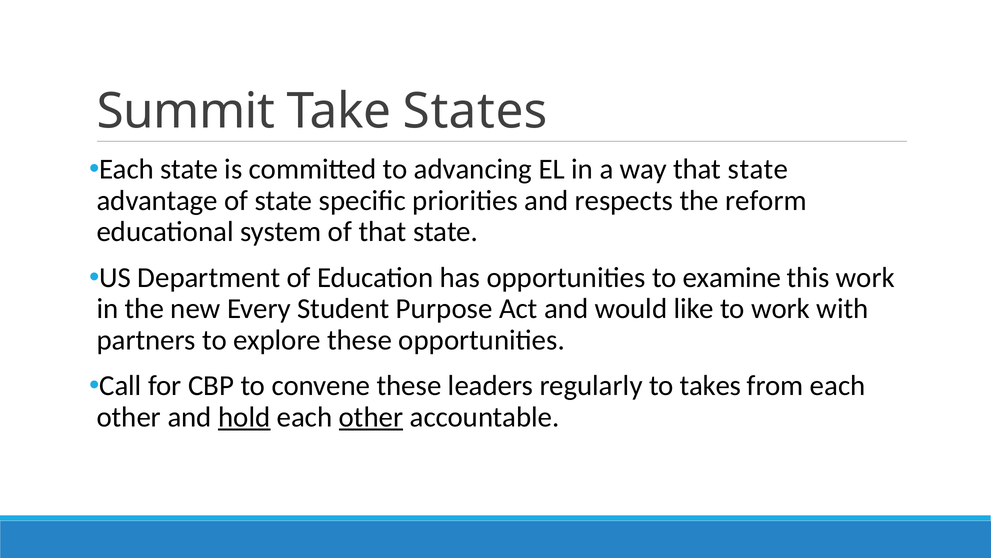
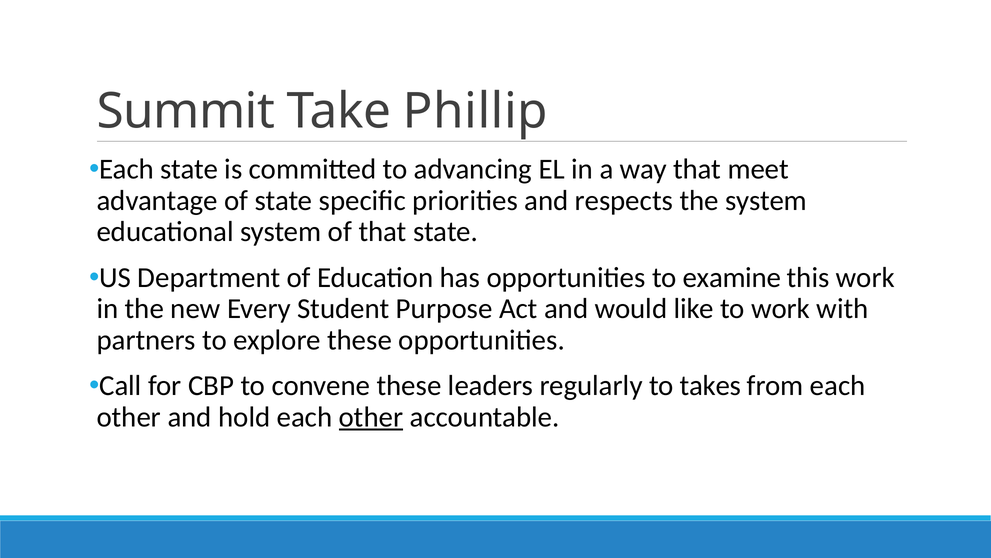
States: States -> Phillip (475, 111)
way that state: state -> meet (758, 169)
the reform: reform -> system (766, 200)
hold underline: present -> none (244, 417)
